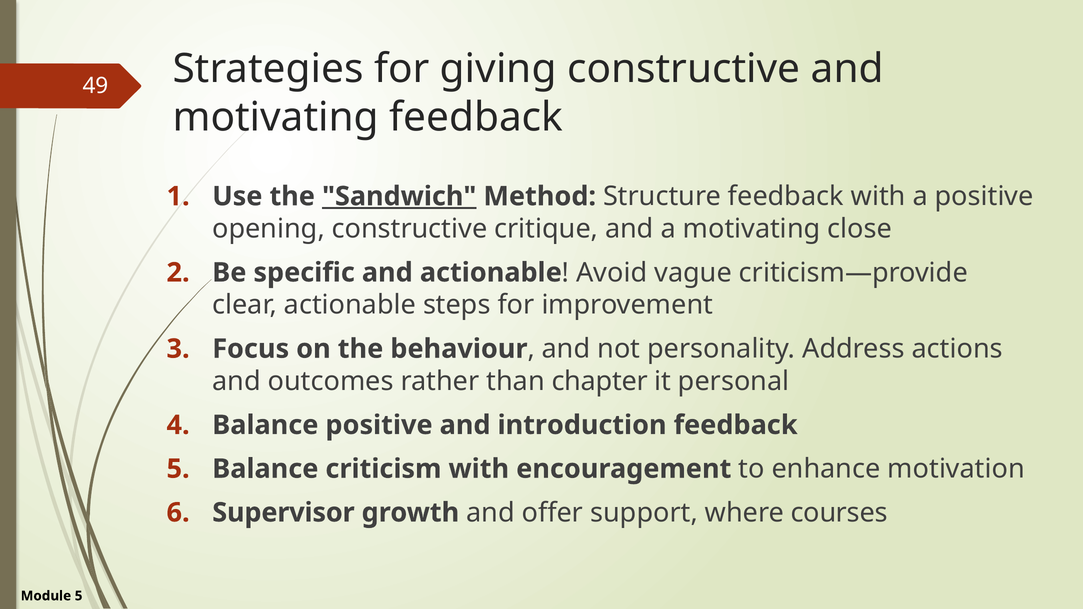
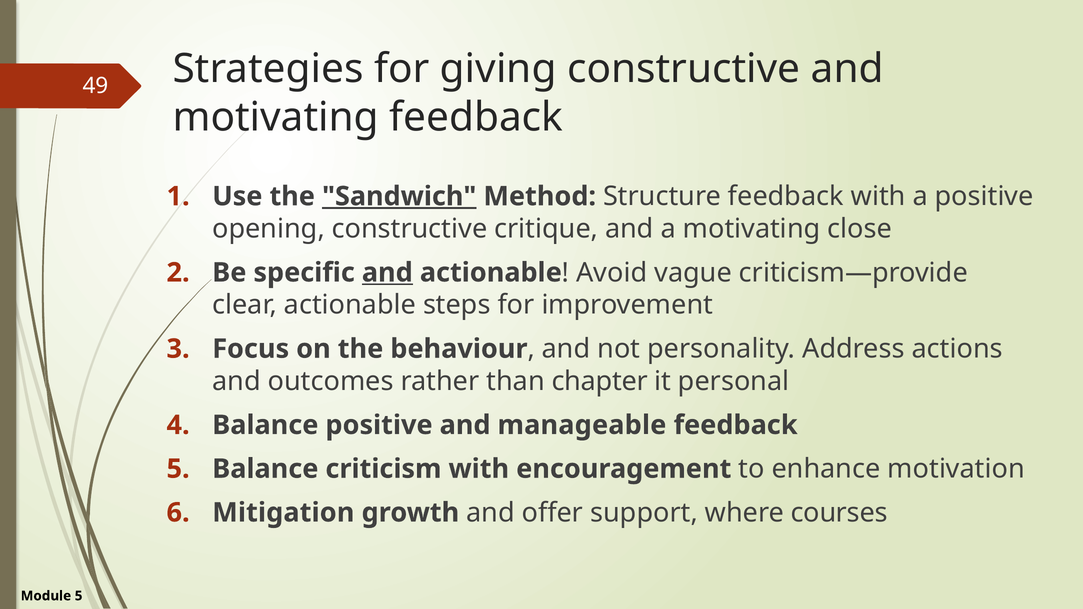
and underline: none -> present (387, 273)
introduction: introduction -> manageable (582, 425)
Supervisor: Supervisor -> Mitigation (283, 513)
